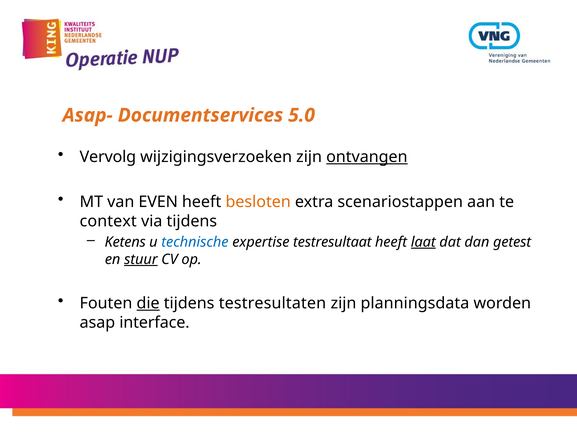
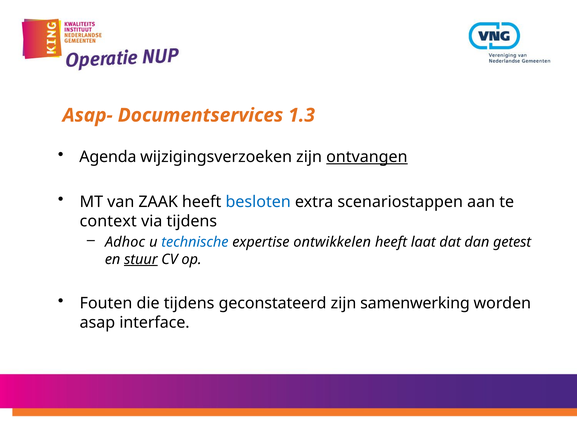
5.0: 5.0 -> 1.3 (302, 115)
Vervolg: Vervolg -> Agenda (108, 157)
EVEN: EVEN -> ZAAK (158, 202)
besloten colour: orange -> blue (258, 202)
Ketens: Ketens -> Adhoc (125, 242)
testresultaat: testresultaat -> ontwikkelen (332, 242)
laat underline: present -> none (423, 242)
die underline: present -> none (148, 304)
testresultaten: testresultaten -> geconstateerd (273, 304)
planningsdata: planningsdata -> samenwerking (415, 304)
